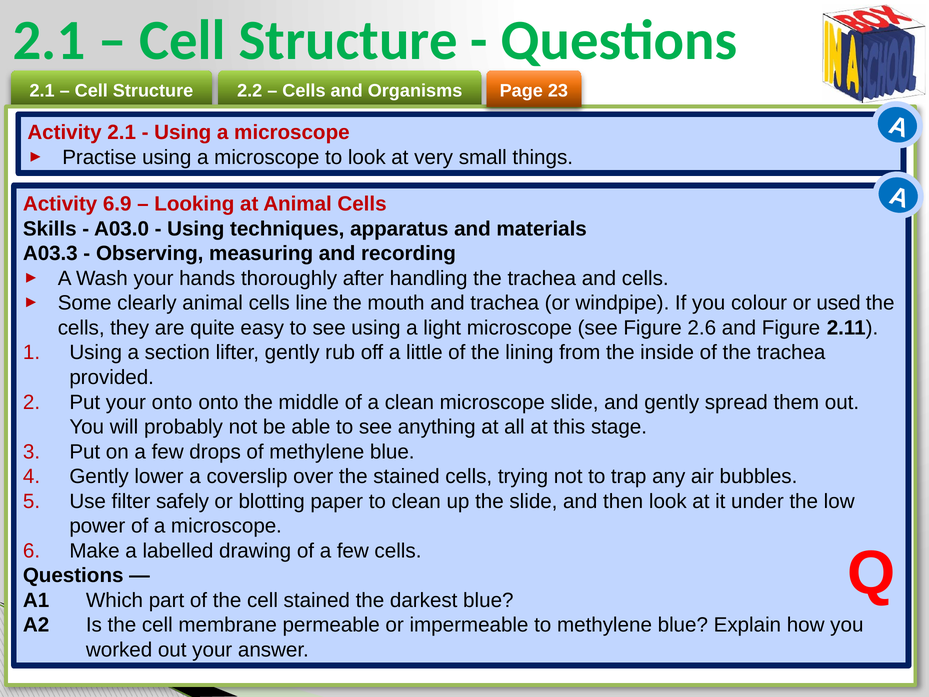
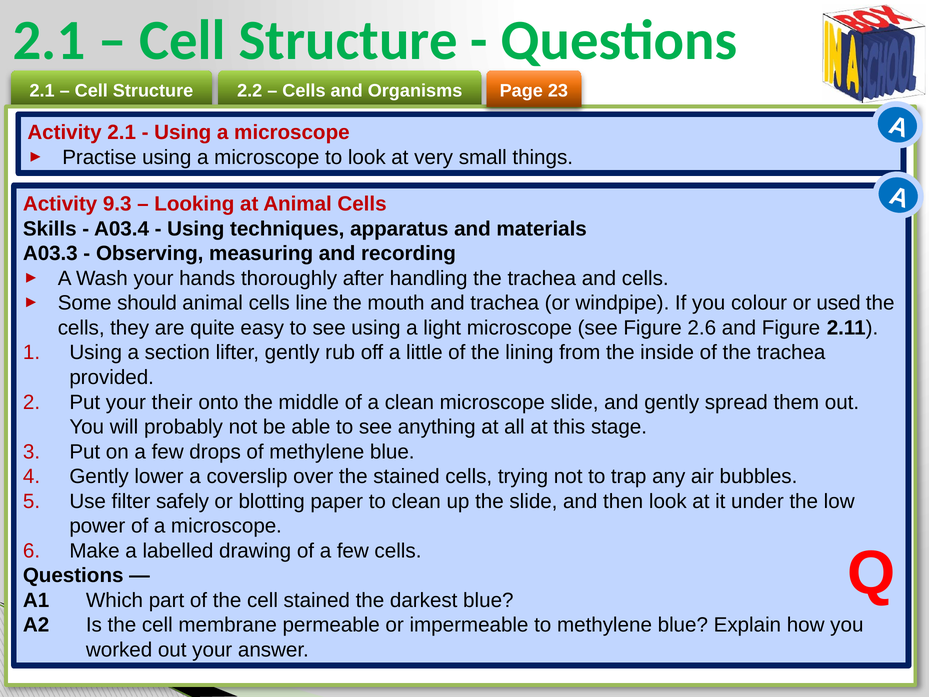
6.9: 6.9 -> 9.3 (117, 204)
A03.0: A03.0 -> A03.4 (122, 229)
clearly: clearly -> should (147, 303)
your onto: onto -> their (172, 402)
